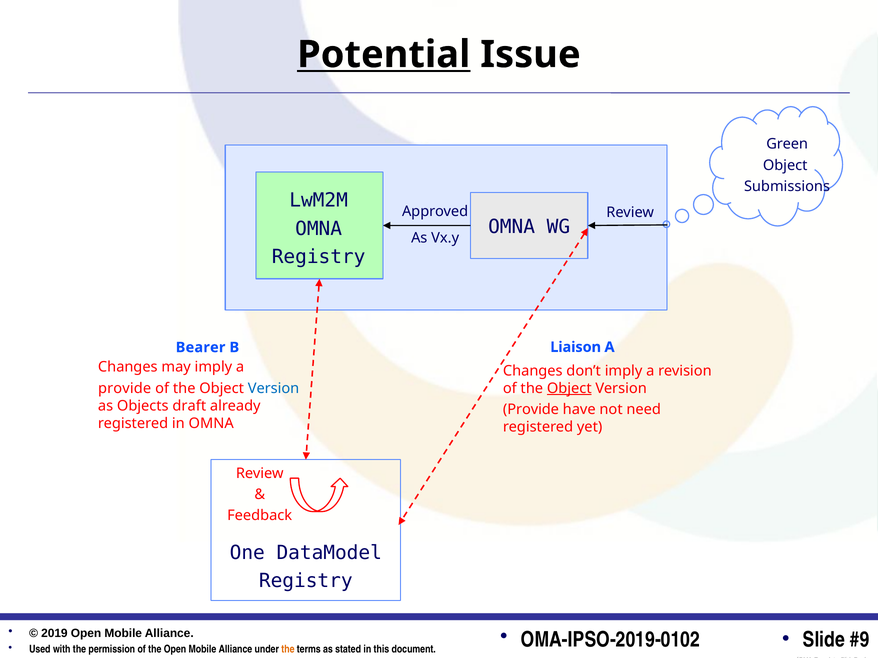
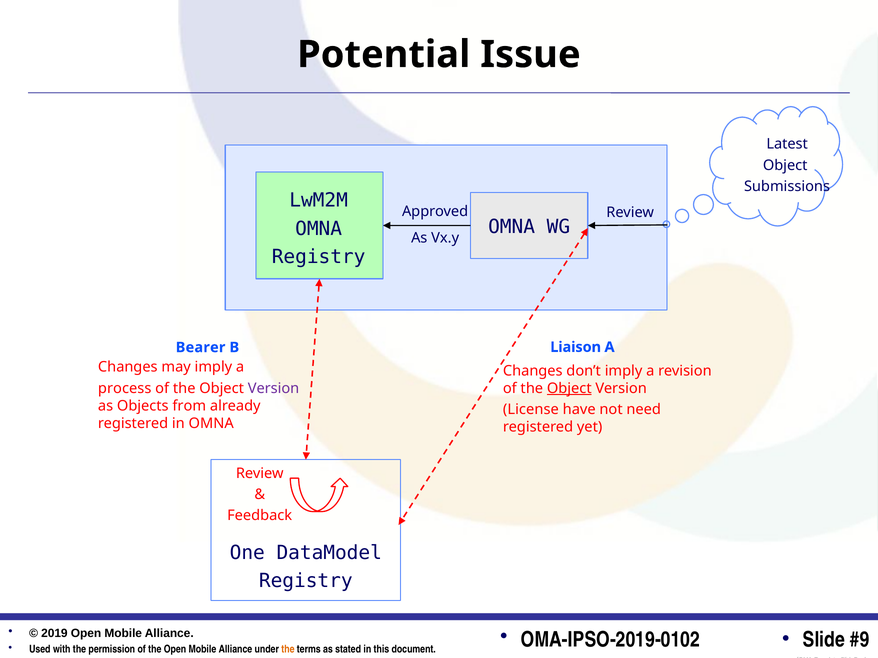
Potential underline: present -> none (384, 55)
Green: Green -> Latest (787, 144)
provide: provide -> process (125, 389)
Version colour: blue -> purple (273, 389)
draft: draft -> from (189, 406)
Provide: Provide -> License (531, 410)
